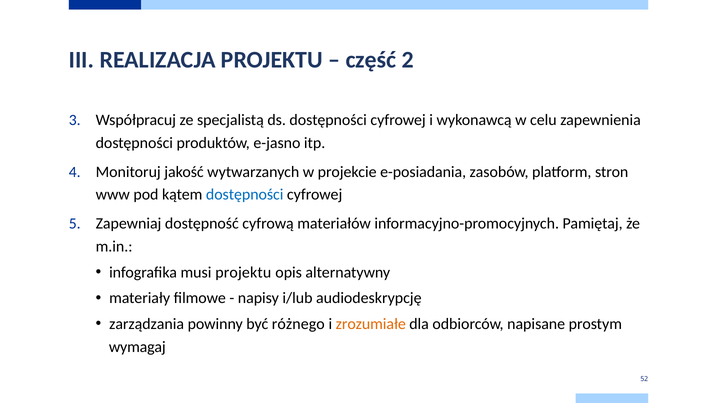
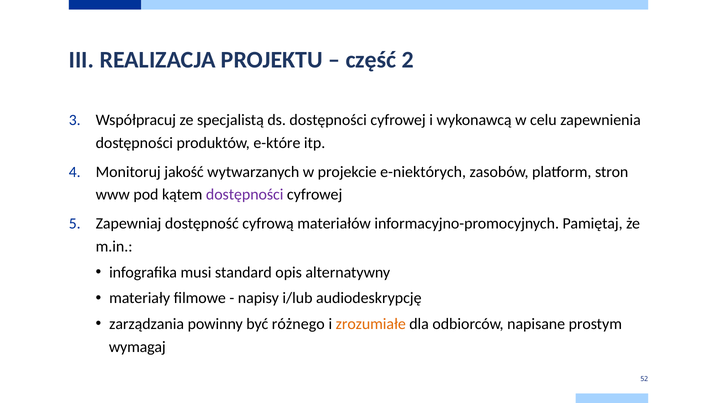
e-jasno: e-jasno -> e-które (277, 143)
e-posiadania: e-posiadania -> e-niektórych (423, 172)
dostępności colour: blue -> purple (245, 195)
musi projektu: projektu -> standard (243, 273)
